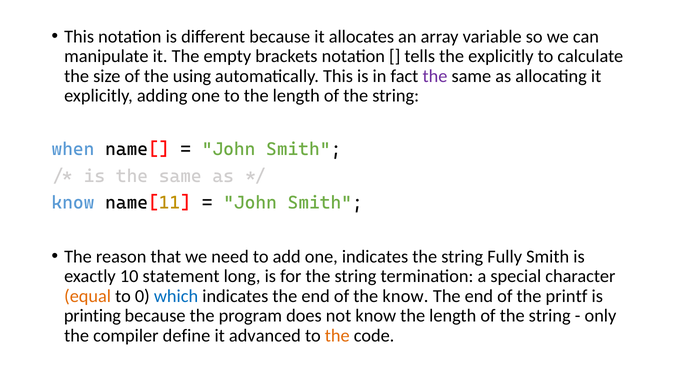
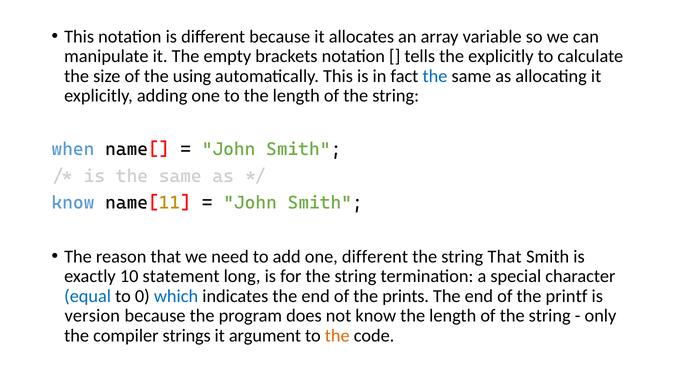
the colour: purple -> blue (435, 76)
one indicates: indicates -> different (375, 257)
string Fully: Fully -> That (505, 257)
equal colour: orange -> blue (88, 296)
the know: know -> prints (406, 296)
printing: printing -> version (92, 316)
define: define -> strings (187, 336)
advanced: advanced -> argument (265, 336)
